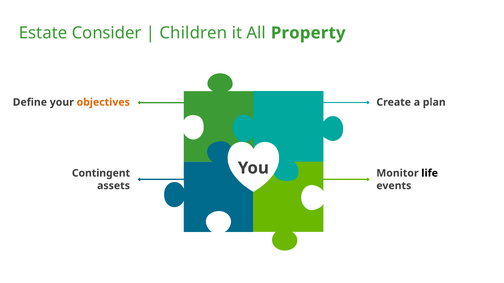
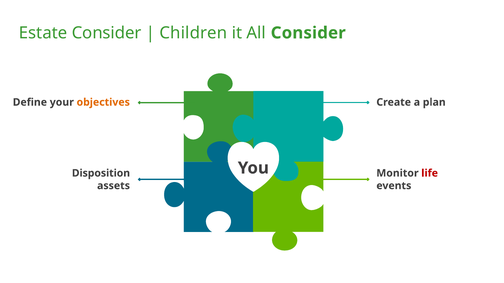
All Property: Property -> Consider (308, 33)
Contingent: Contingent -> Disposition (101, 173)
life colour: black -> red (430, 173)
